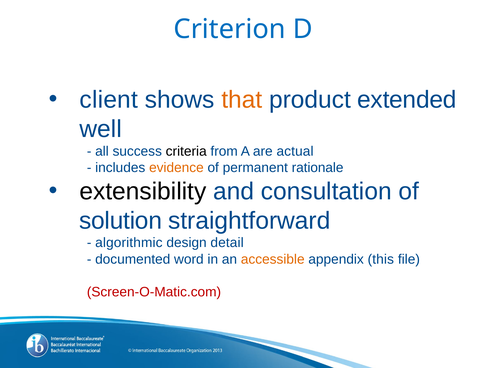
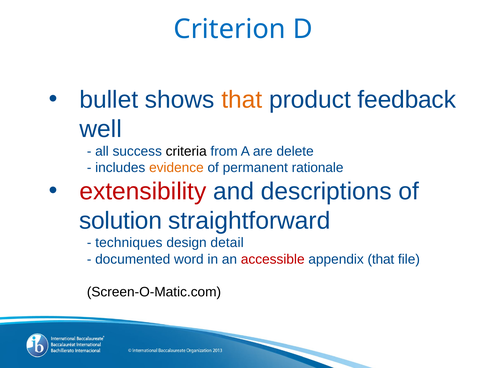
client: client -> bullet (109, 100)
extended: extended -> feedback (407, 100)
actual: actual -> delete (295, 151)
extensibility colour: black -> red (143, 191)
consultation: consultation -> descriptions (326, 191)
algorithmic: algorithmic -> techniques (129, 243)
accessible colour: orange -> red (273, 259)
appendix this: this -> that (381, 259)
Screen-O-Matic.com colour: red -> black (154, 292)
